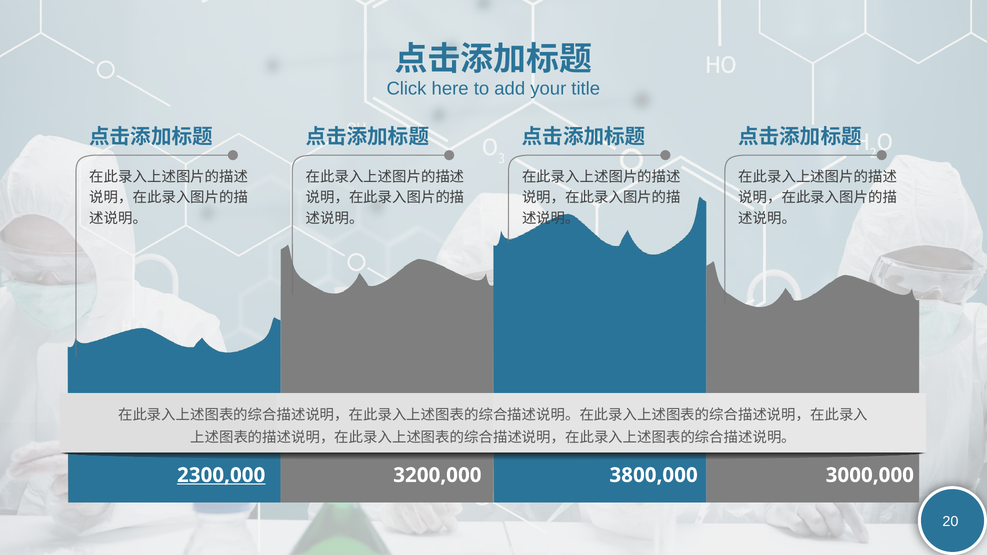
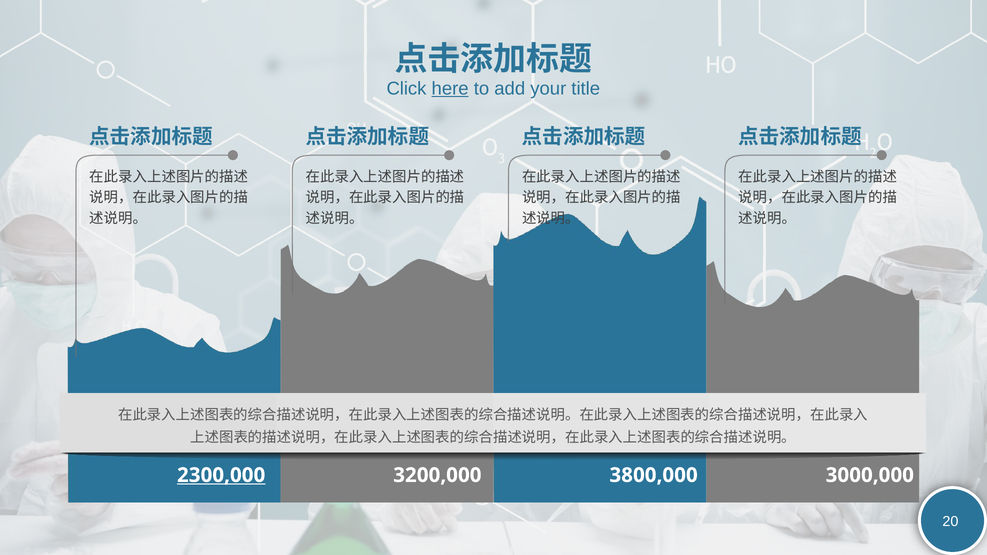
here underline: none -> present (450, 88)
